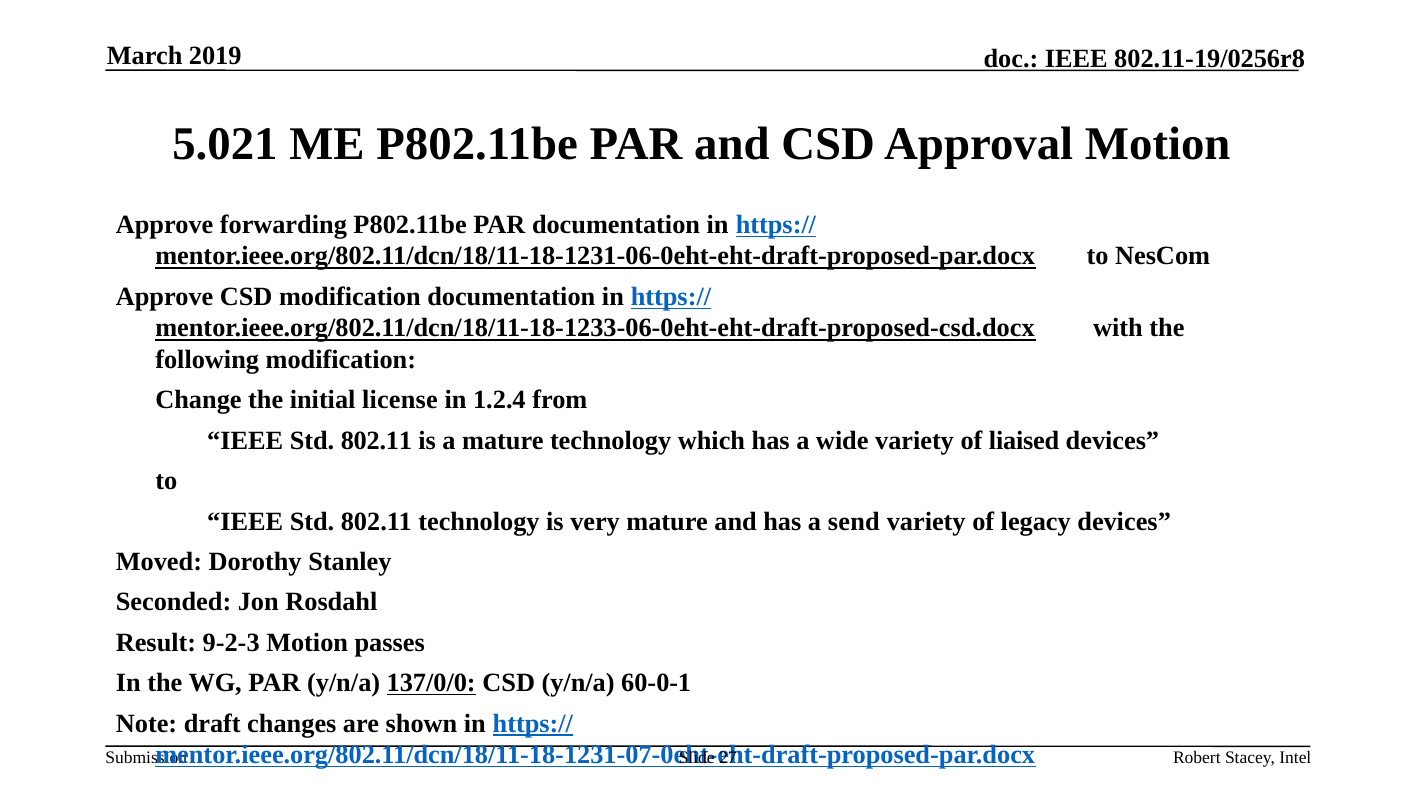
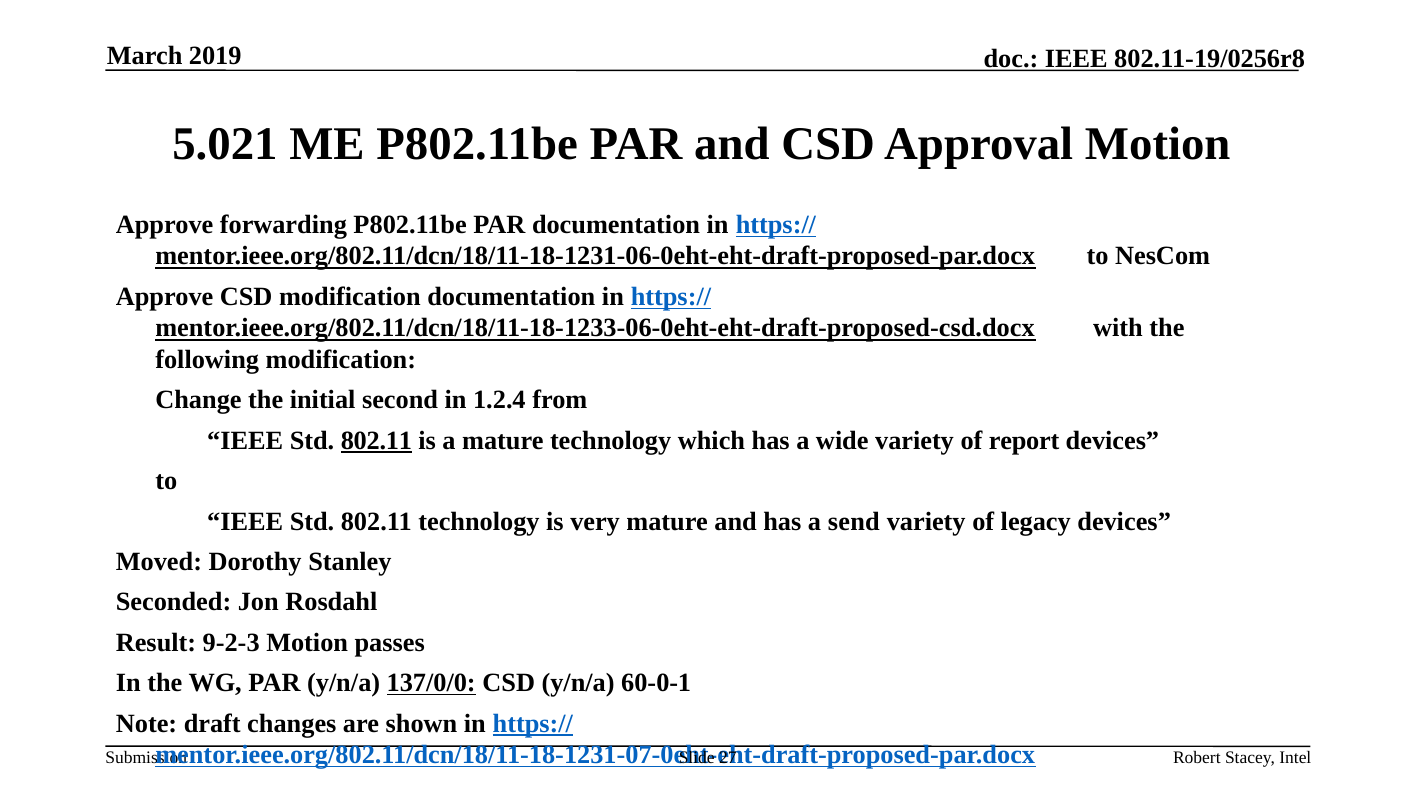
license: license -> second (400, 400)
802.11 underline: none -> present (376, 440)
liaised: liaised -> report (1024, 440)
